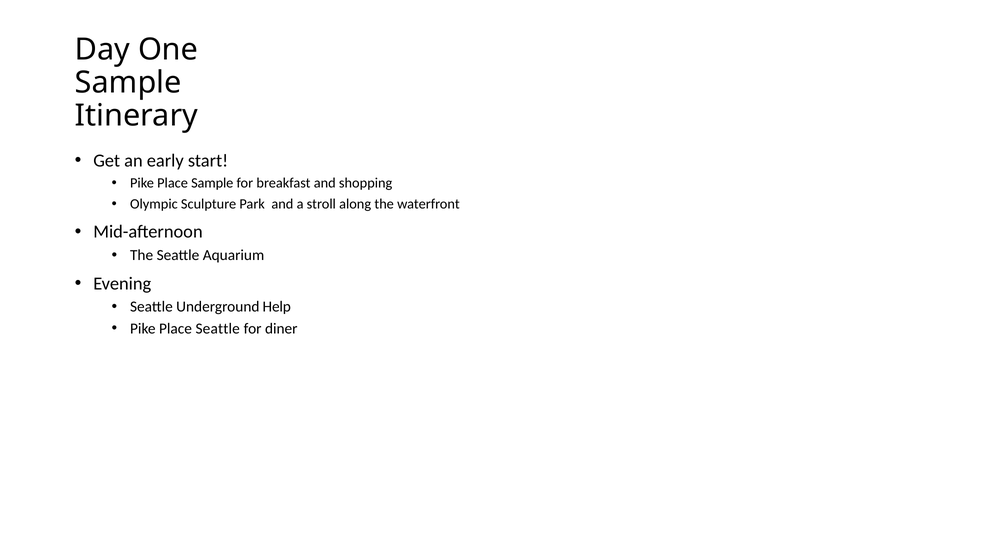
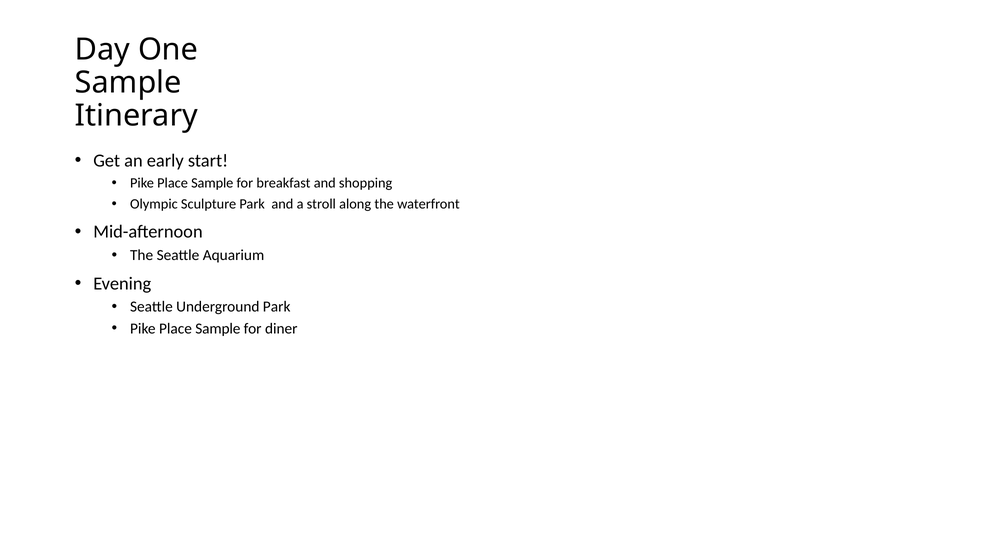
Underground Help: Help -> Park (277, 307)
Seattle: Seattle -> Sample (218, 329)
